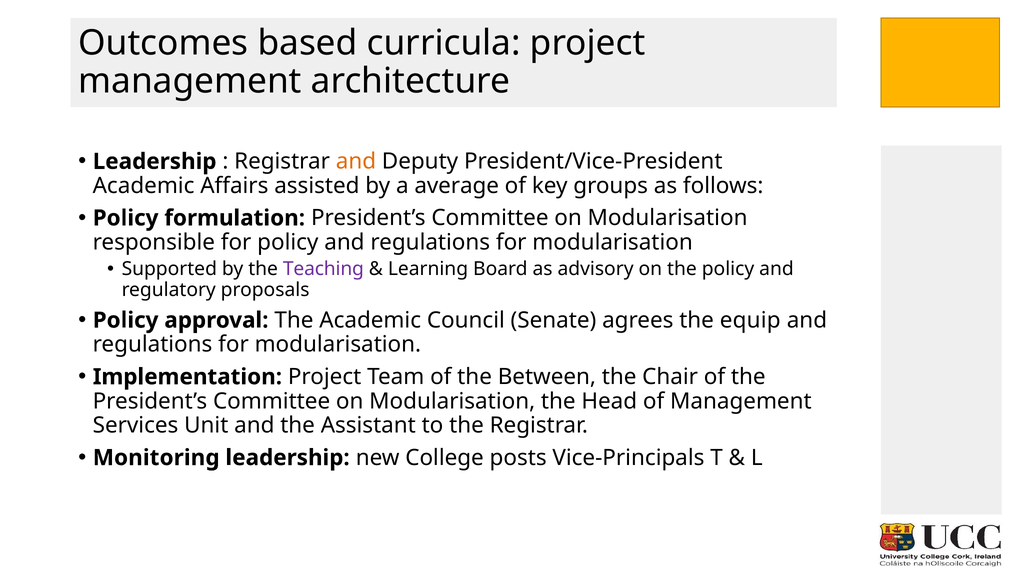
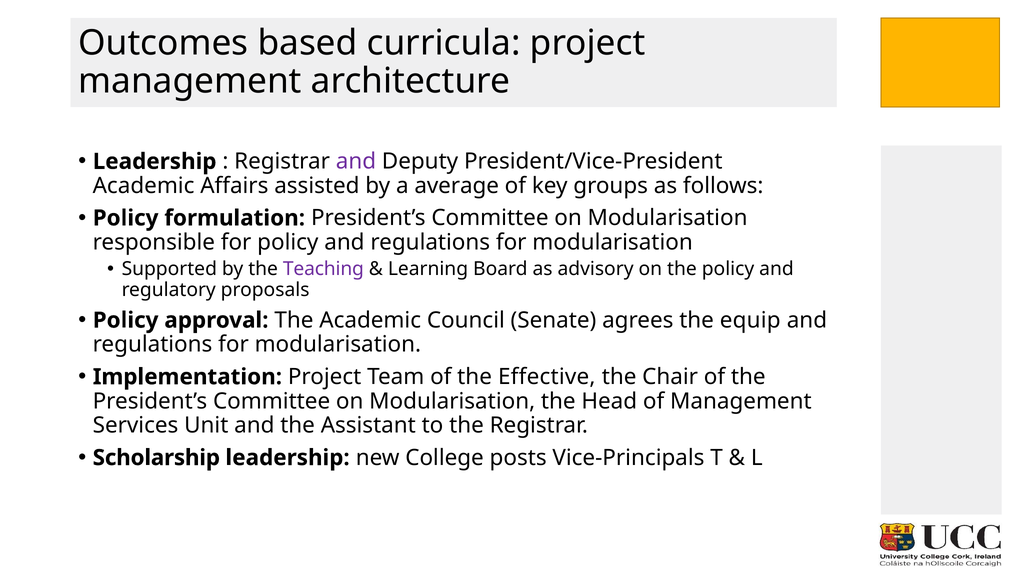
and colour: orange -> purple (356, 161)
Between: Between -> Effective (547, 377)
Monitoring: Monitoring -> Scholarship (156, 457)
